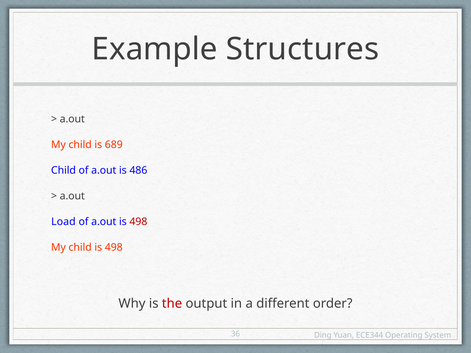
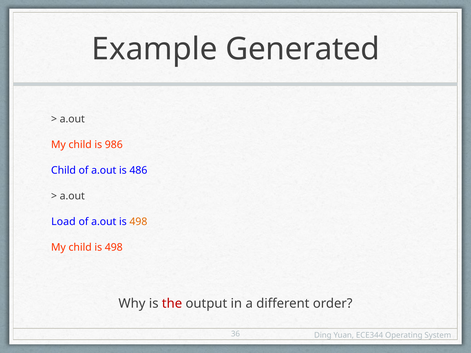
Structures: Structures -> Generated (303, 49)
689: 689 -> 986 (114, 145)
498 colour: red -> orange (138, 222)
